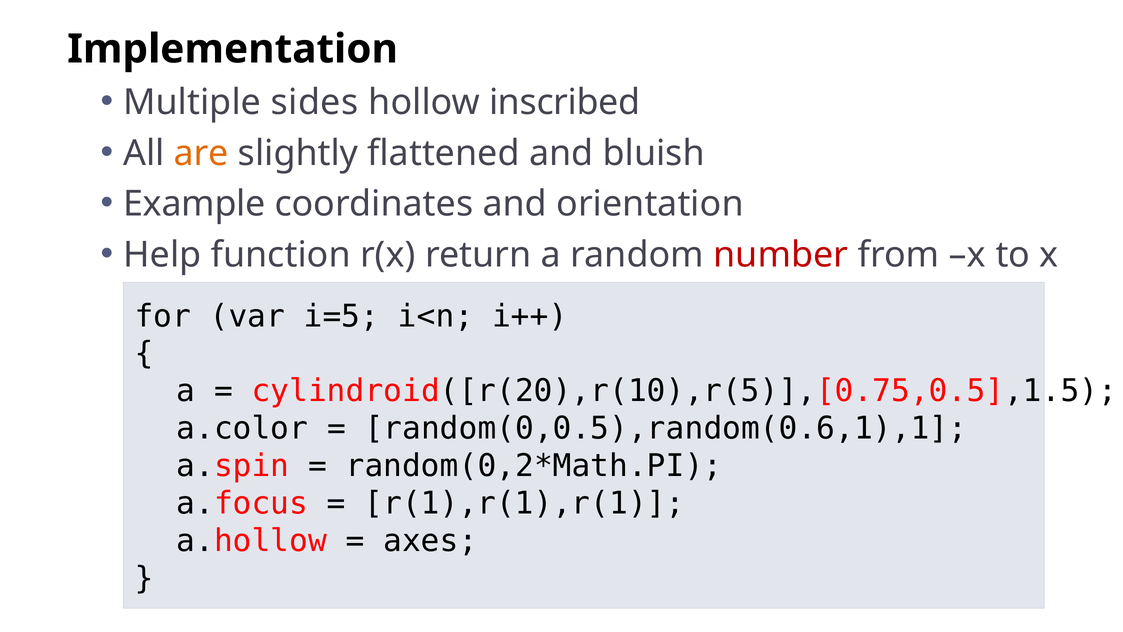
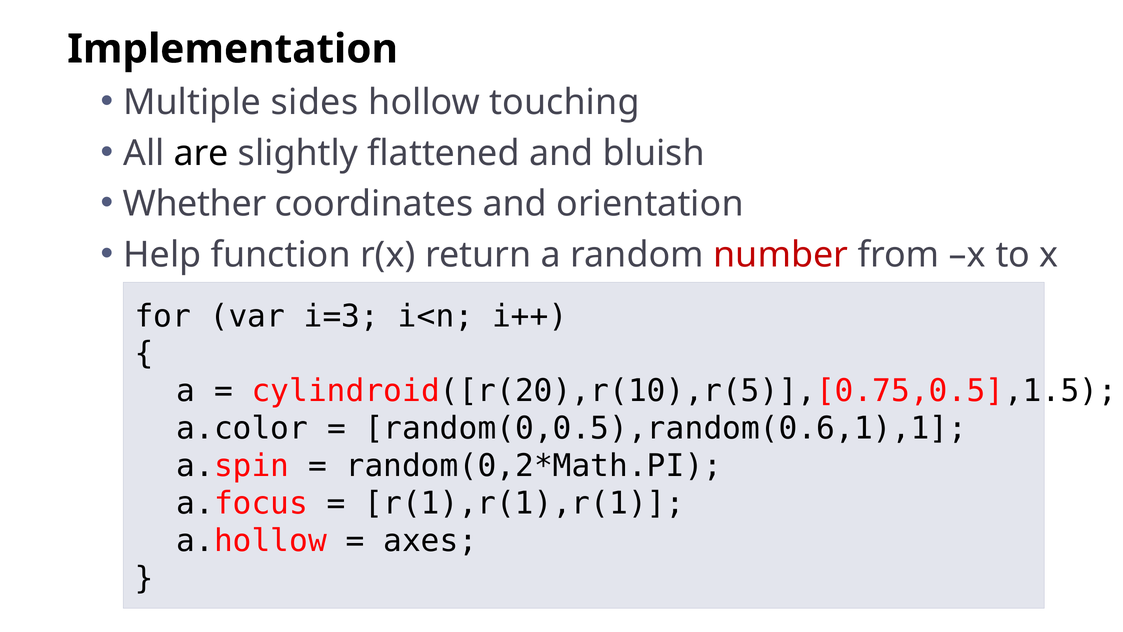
inscribed: inscribed -> touching (564, 102)
are colour: orange -> black (201, 153)
Example: Example -> Whether (194, 204)
i=5: i=5 -> i=3 (341, 316)
